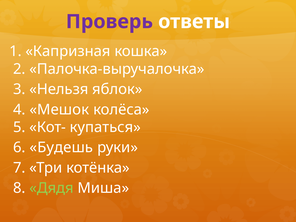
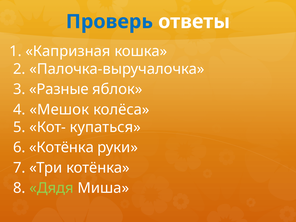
Проверь colour: purple -> blue (109, 22)
Нельзя: Нельзя -> Разные (59, 89)
6 Будешь: Будешь -> Котёнка (61, 148)
